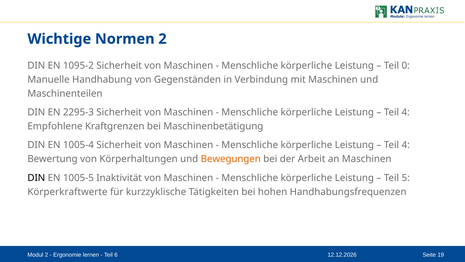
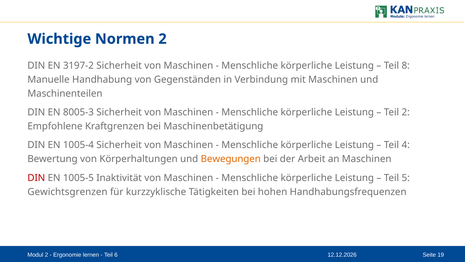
1095-2: 1095-2 -> 3197-2 (78, 65)
0: 0 -> 8 (406, 65)
2295-3: 2295-3 -> 8005-3 (78, 112)
4: 4 -> 2 (406, 112)
DIN colour: black -> red (36, 178)
Körperkraftwerte: Körperkraftwerte -> Gewichtsgrenzen (67, 192)
